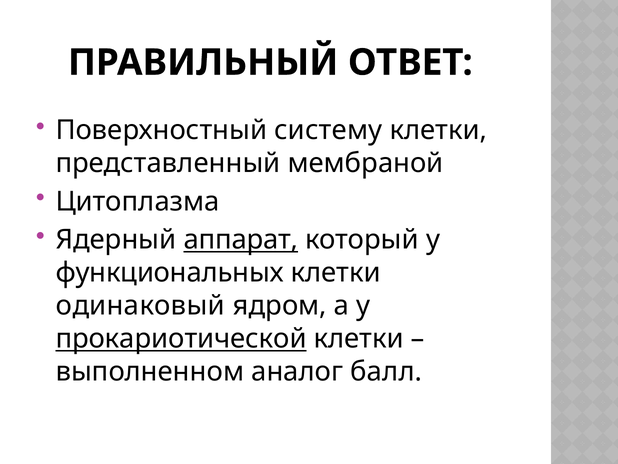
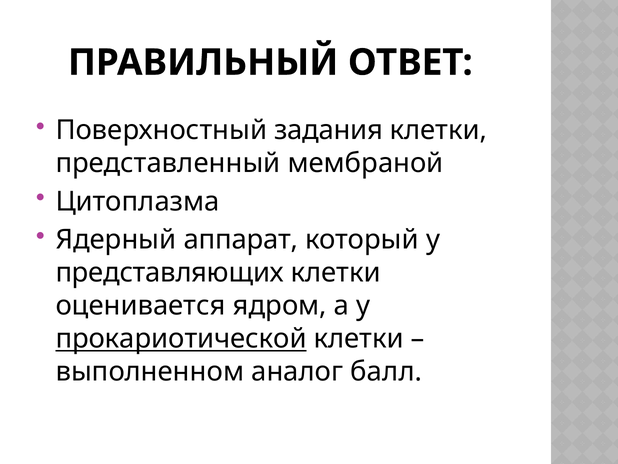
систему: систему -> задания (329, 130)
аппарат underline: present -> none (241, 240)
функциональных: функциональных -> представляющих (170, 273)
одинаковый: одинаковый -> оценивается (141, 306)
